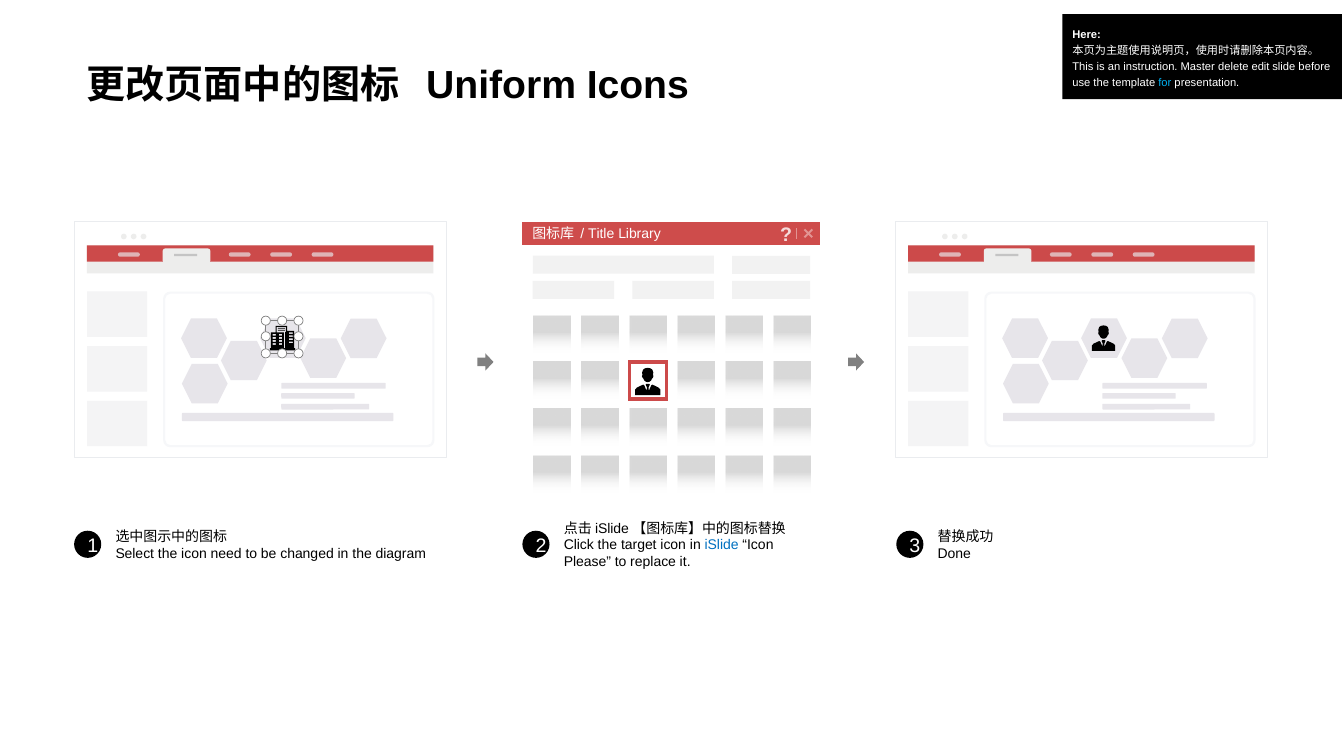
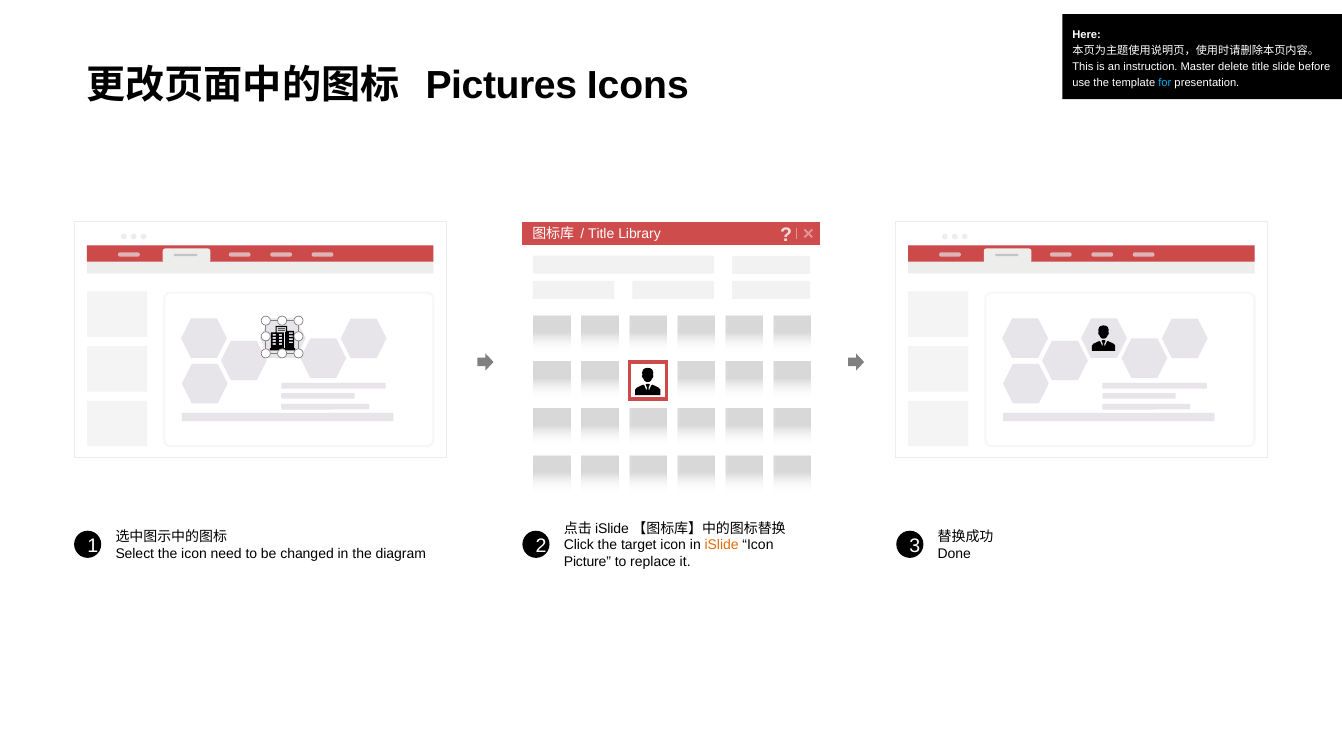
delete edit: edit -> title (1260, 67)
Uniform: Uniform -> Pictures (501, 86)
iSlide colour: blue -> orange (722, 545)
Please: Please -> Picture (587, 562)
